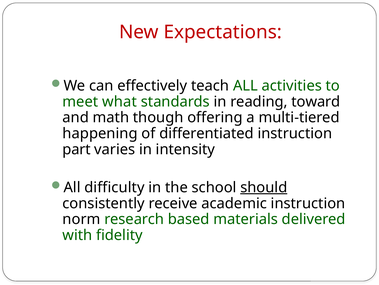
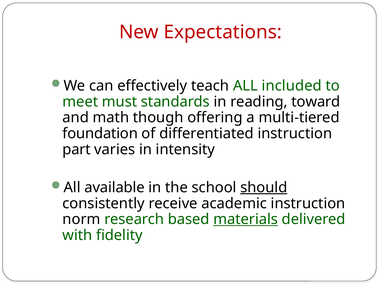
activities: activities -> included (292, 86)
what: what -> must (120, 101)
happening: happening -> foundation (100, 133)
difficulty: difficulty -> available (115, 187)
materials underline: none -> present (246, 219)
